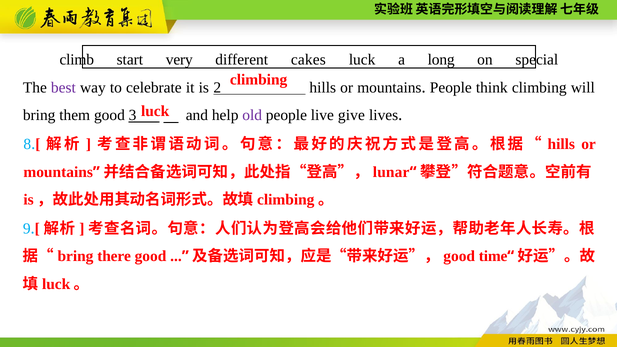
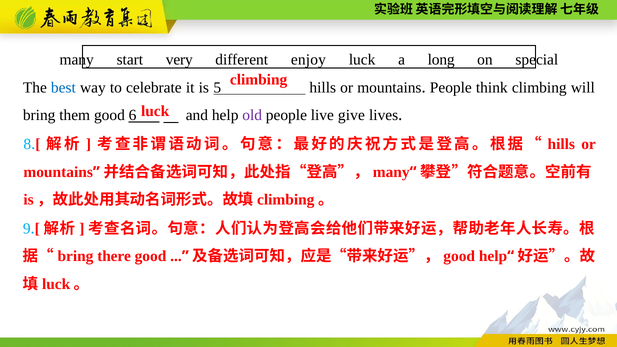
climb: climb -> many (77, 60)
cakes: cakes -> enjoy (308, 60)
best colour: purple -> blue (63, 87)
2: 2 -> 5 (217, 87)
3: 3 -> 6 (133, 115)
lunar: lunar -> many (391, 172)
time: time -> help (493, 256)
